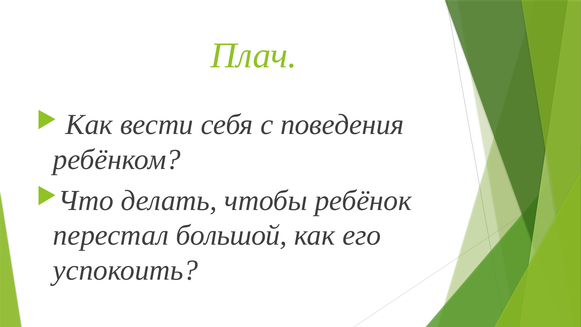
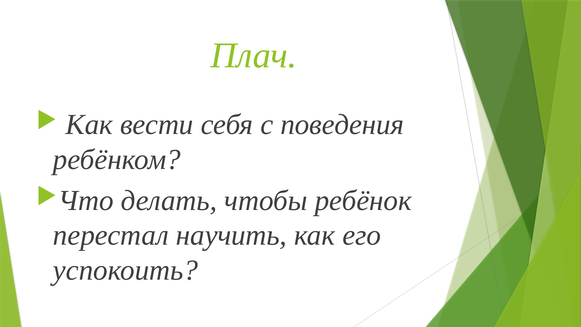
большой: большой -> научить (231, 235)
